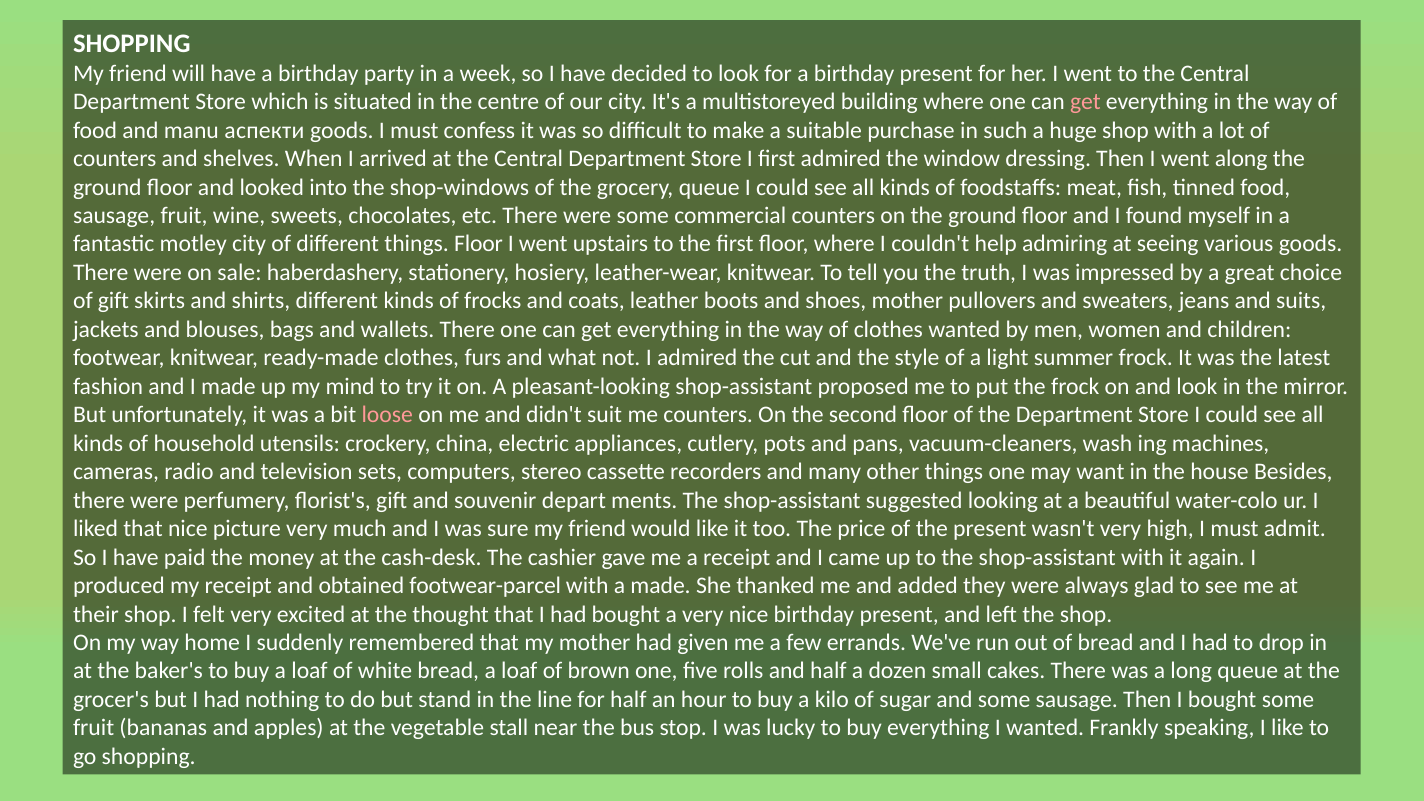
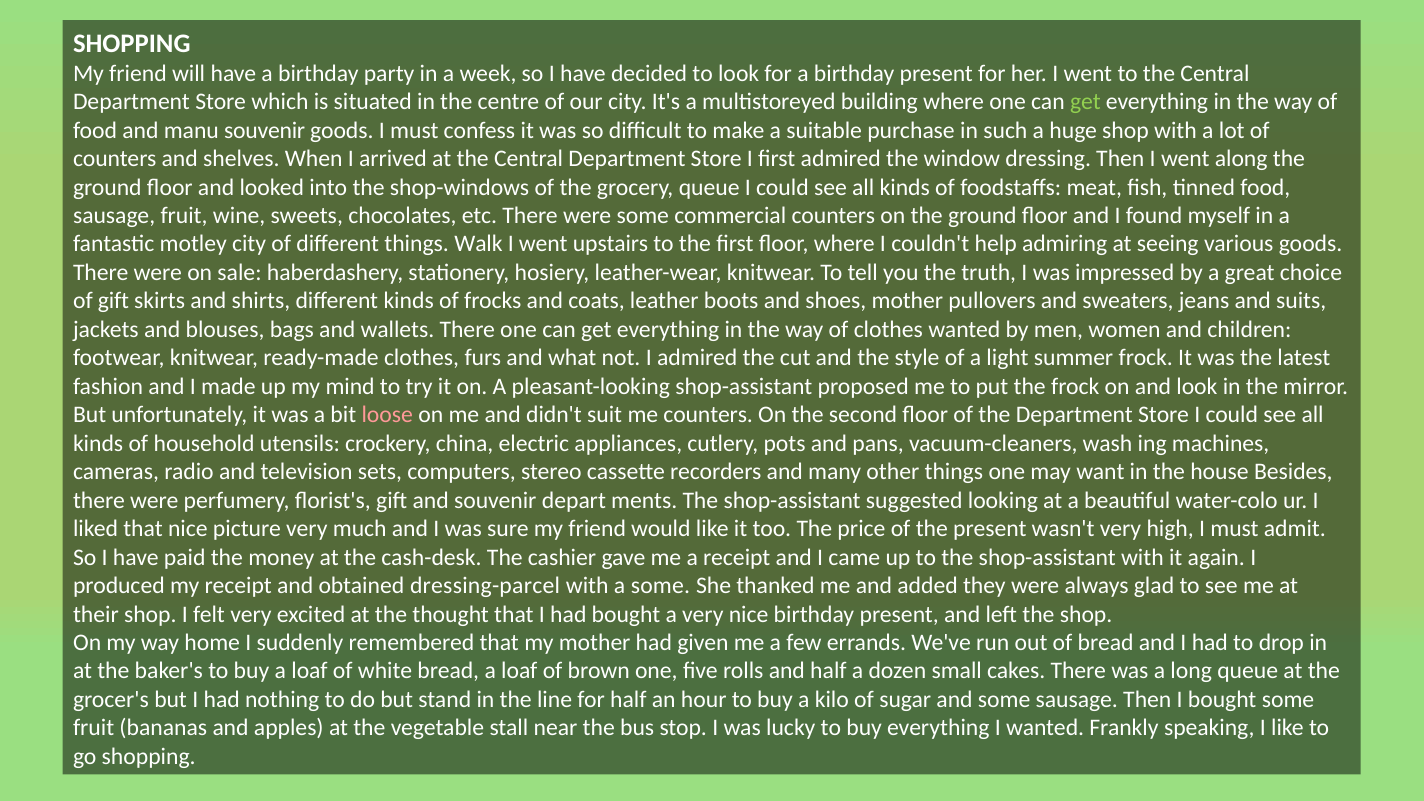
get colour: pink -> light green (1085, 102)
manu аспекти: аспекти -> souvenir (265, 130)
things Floor: Floor -> Walk (478, 244)
footwear-parcel: footwear-parcel -> dressing-parcel (485, 586)
a made: made -> some (660, 586)
